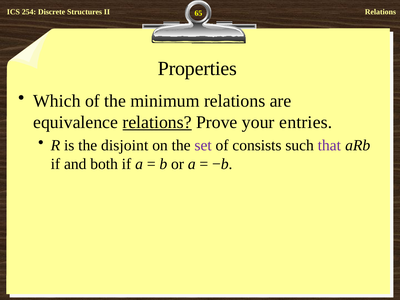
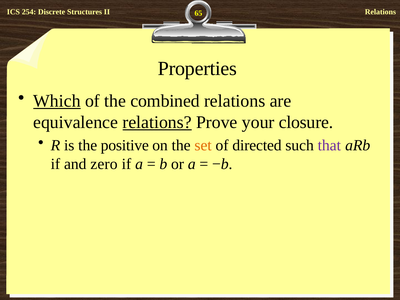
Which underline: none -> present (57, 101)
minimum: minimum -> combined (165, 101)
entries: entries -> closure (306, 122)
disjoint: disjoint -> positive (125, 145)
set colour: purple -> orange (203, 145)
consists: consists -> directed (257, 145)
both: both -> zero (104, 164)
